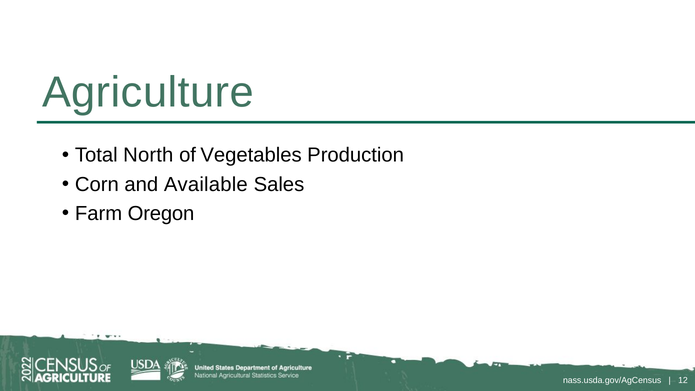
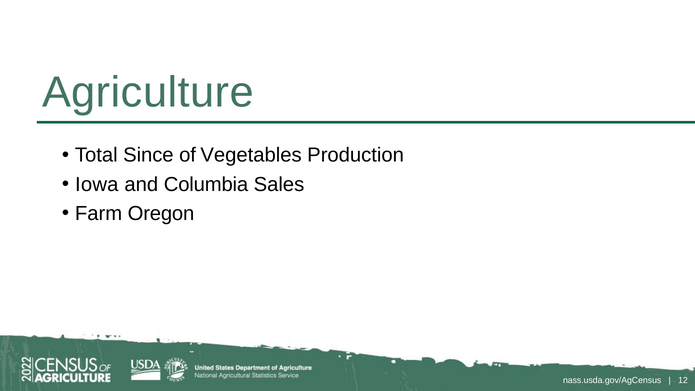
North: North -> Since (148, 155)
Corn: Corn -> Iowa (97, 184)
Available: Available -> Columbia (206, 184)
